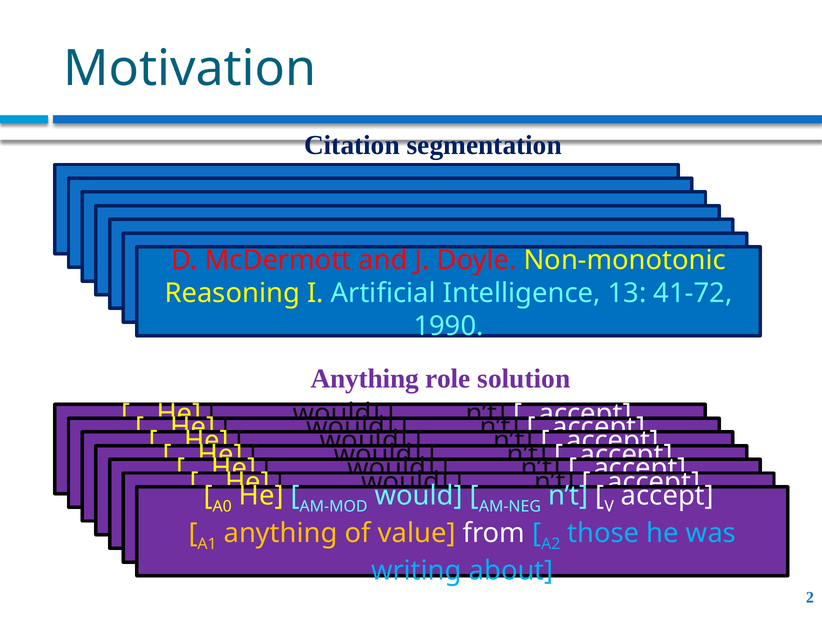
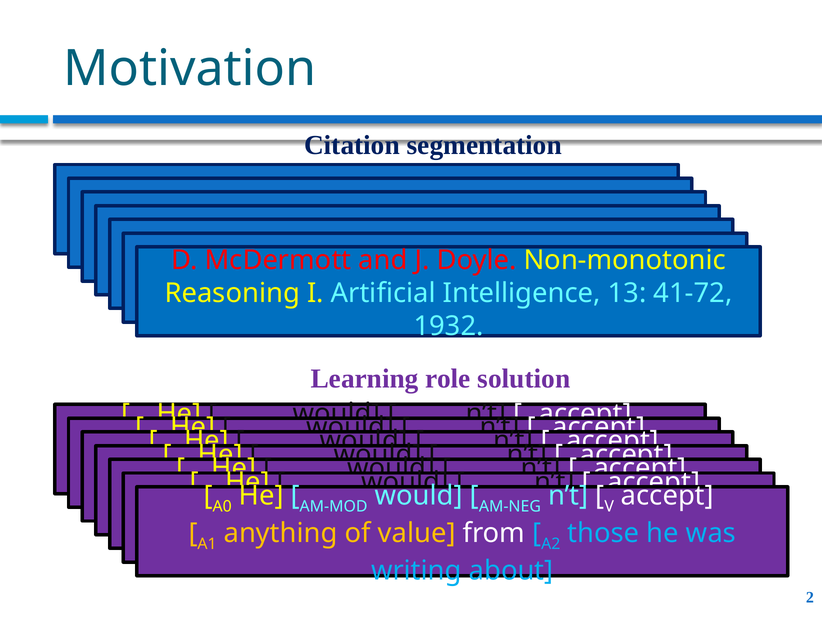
1990: 1990 -> 1932 (449, 326)
Anything: Anything -> Learning (365, 378)
